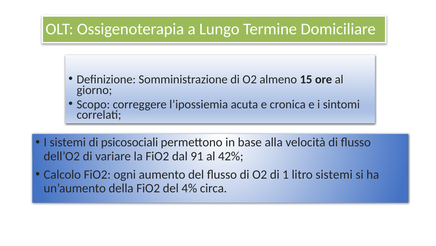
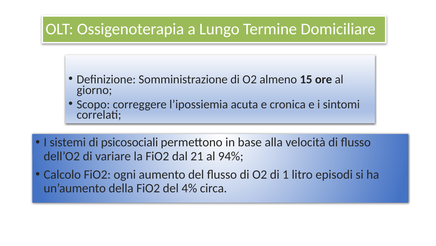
91: 91 -> 21 (197, 156)
42%: 42% -> 94% (231, 156)
litro sistemi: sistemi -> episodi (334, 174)
